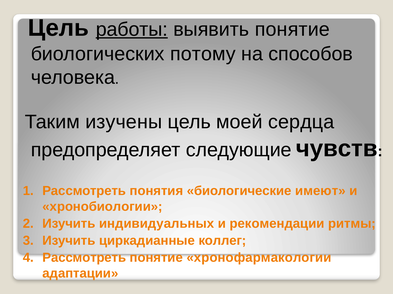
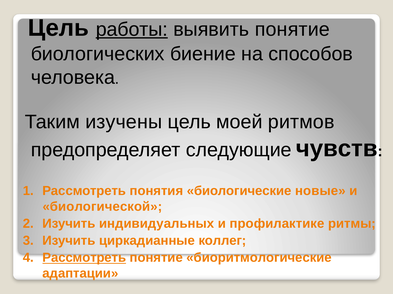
потому: потому -> биение (203, 54)
сердца: сердца -> ритмов (301, 122)
имеют: имеют -> новые (320, 191)
хронобиологии: хронобиологии -> биологической (102, 207)
рекомендации: рекомендации -> профилактике (277, 224)
Рассмотреть underline: none -> present (84, 258)
хронофармакологии: хронофармакологии -> биоритмологические (259, 258)
